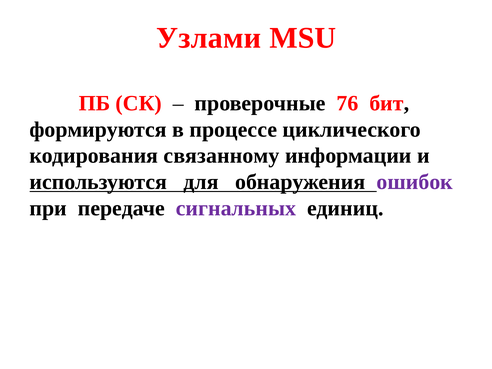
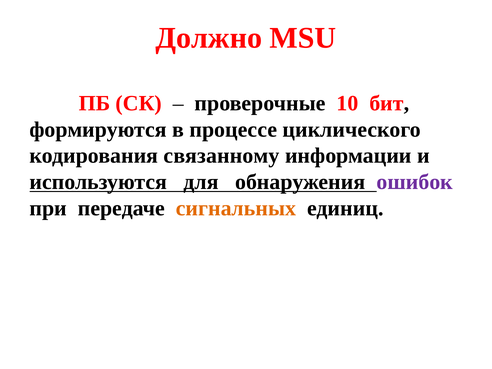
Узлами: Узлами -> Должно (209, 38)
76: 76 -> 10 (348, 103)
сигнальных colour: purple -> orange (236, 208)
